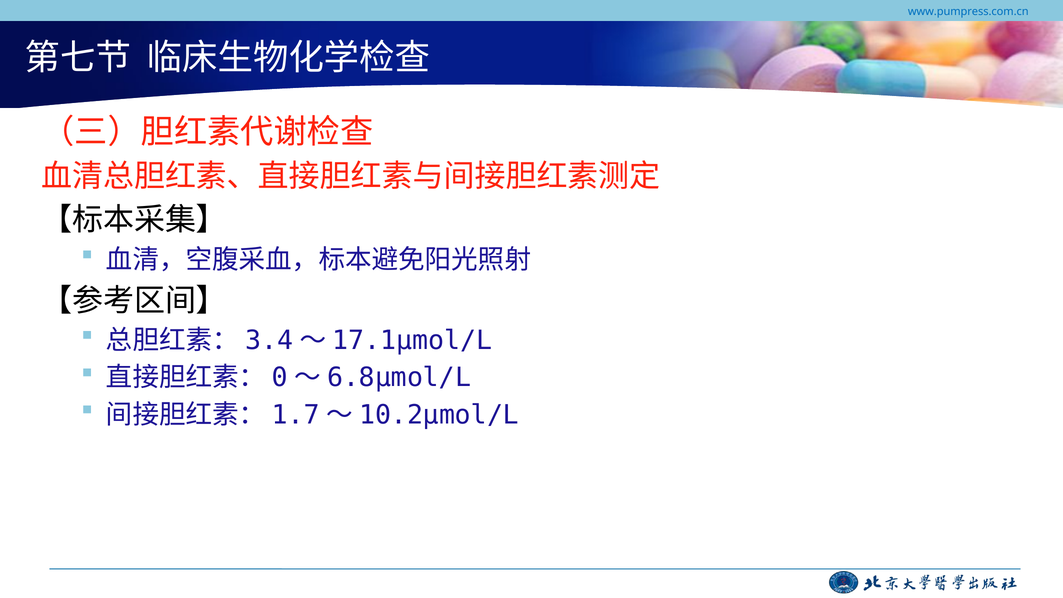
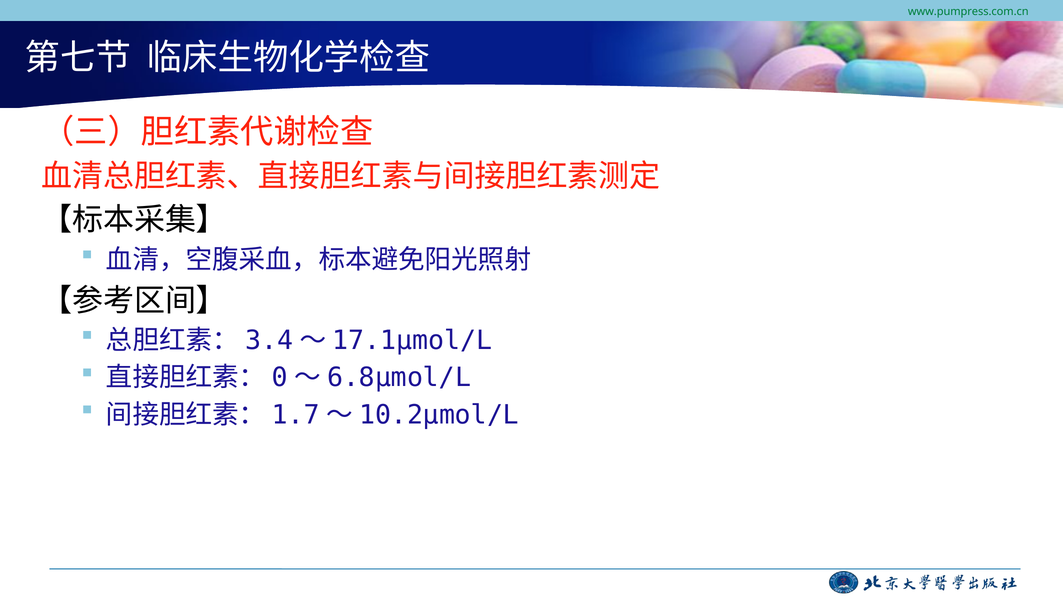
www.pumpress.com.cn colour: blue -> green (968, 11)
